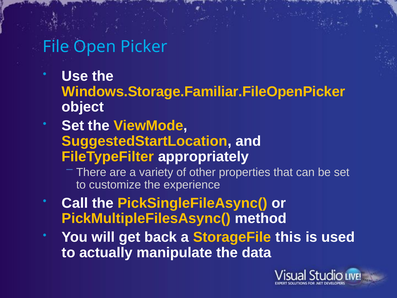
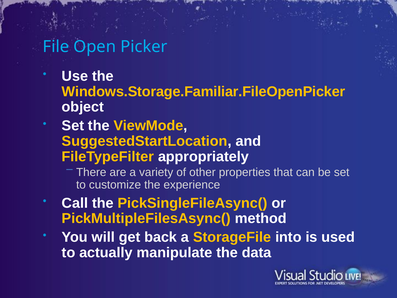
this: this -> into (288, 237)
